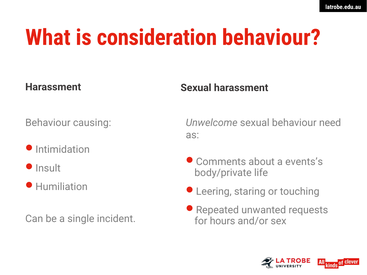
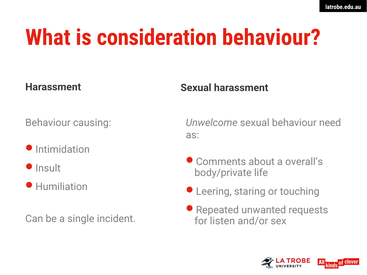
events’s: events’s -> overall’s (304, 162)
hours: hours -> listen (222, 221)
